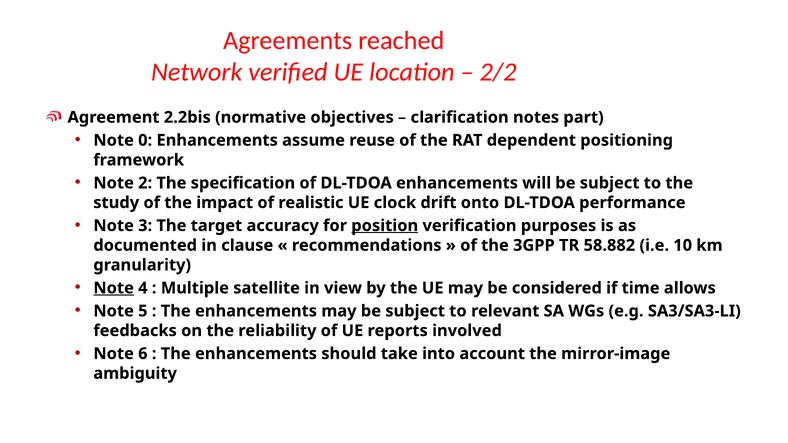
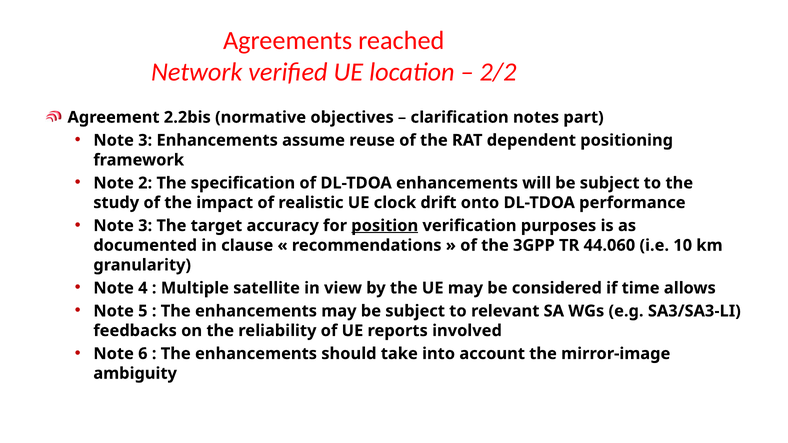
0: 0 -> 3 (145, 140)
58.882: 58.882 -> 44.060 (609, 245)
Note underline: present -> none (114, 288)
